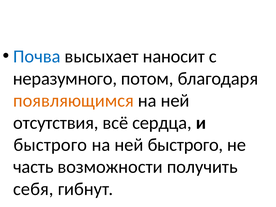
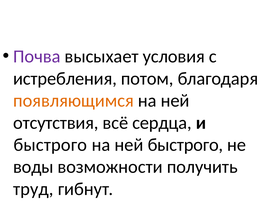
Почва colour: blue -> purple (37, 56)
наносит: наносит -> условия (174, 56)
неразумного: неразумного -> истребления (65, 79)
часть: часть -> воды (33, 167)
себя: себя -> труд (33, 189)
